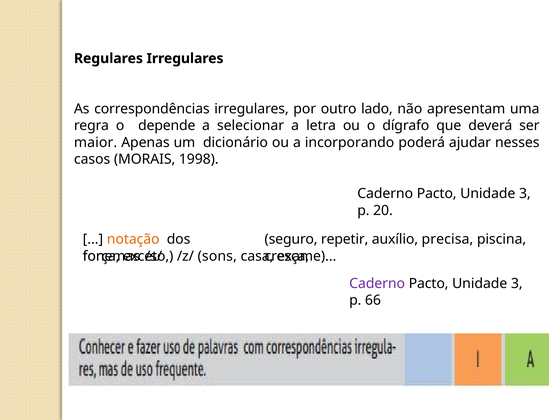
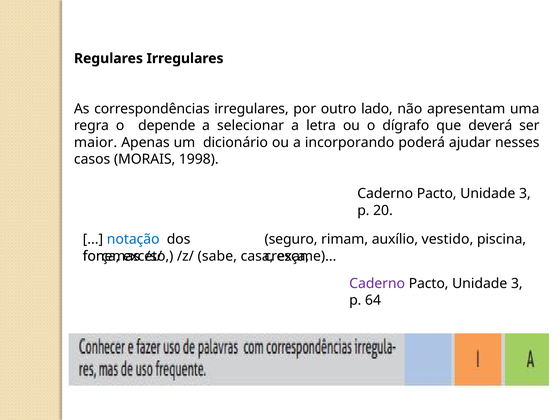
notação colour: orange -> blue (133, 239)
repetir: repetir -> rimam (345, 239)
precisa: precisa -> vestido (447, 239)
sons: sons -> sabe (217, 256)
66: 66 -> 64 (373, 300)
